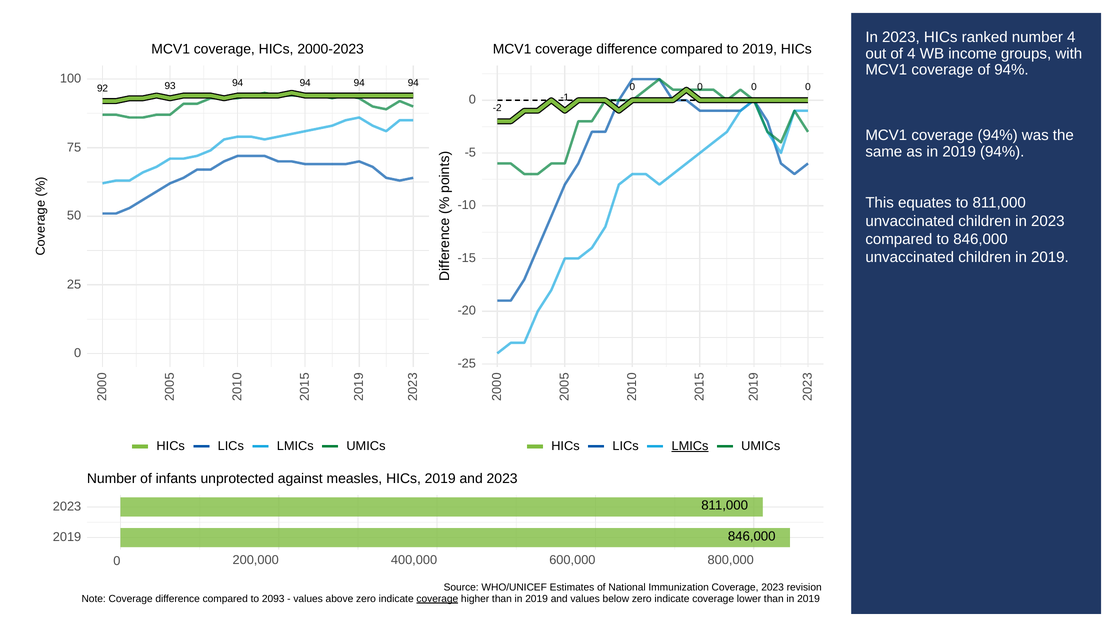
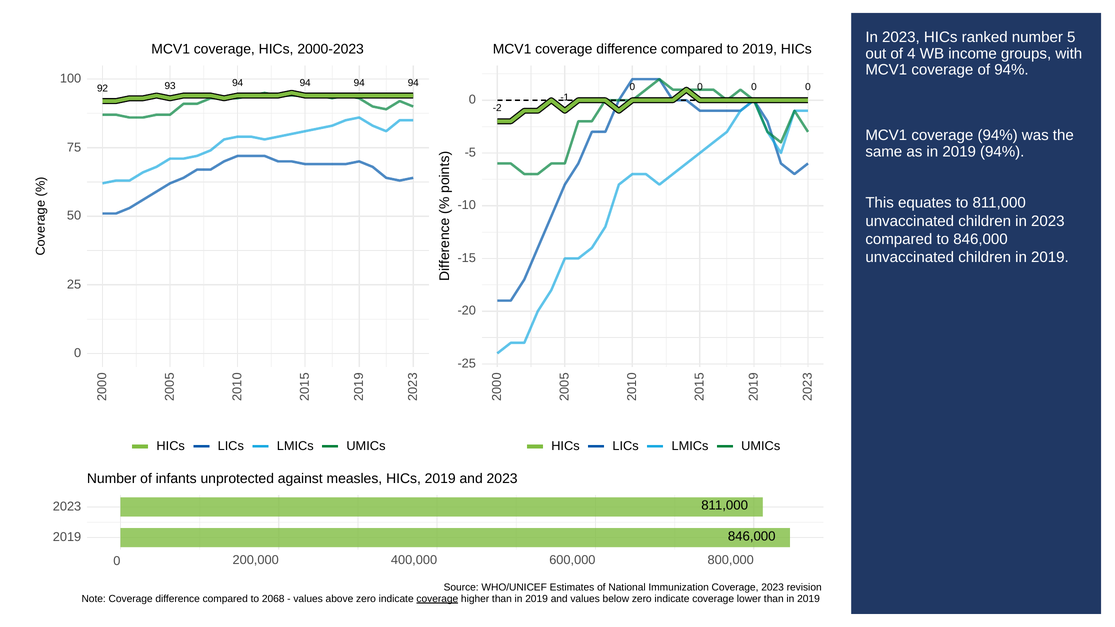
number 4: 4 -> 5 (1071, 37)
LMICs underline: present -> none (690, 446)
2093: 2093 -> 2068 (273, 599)
